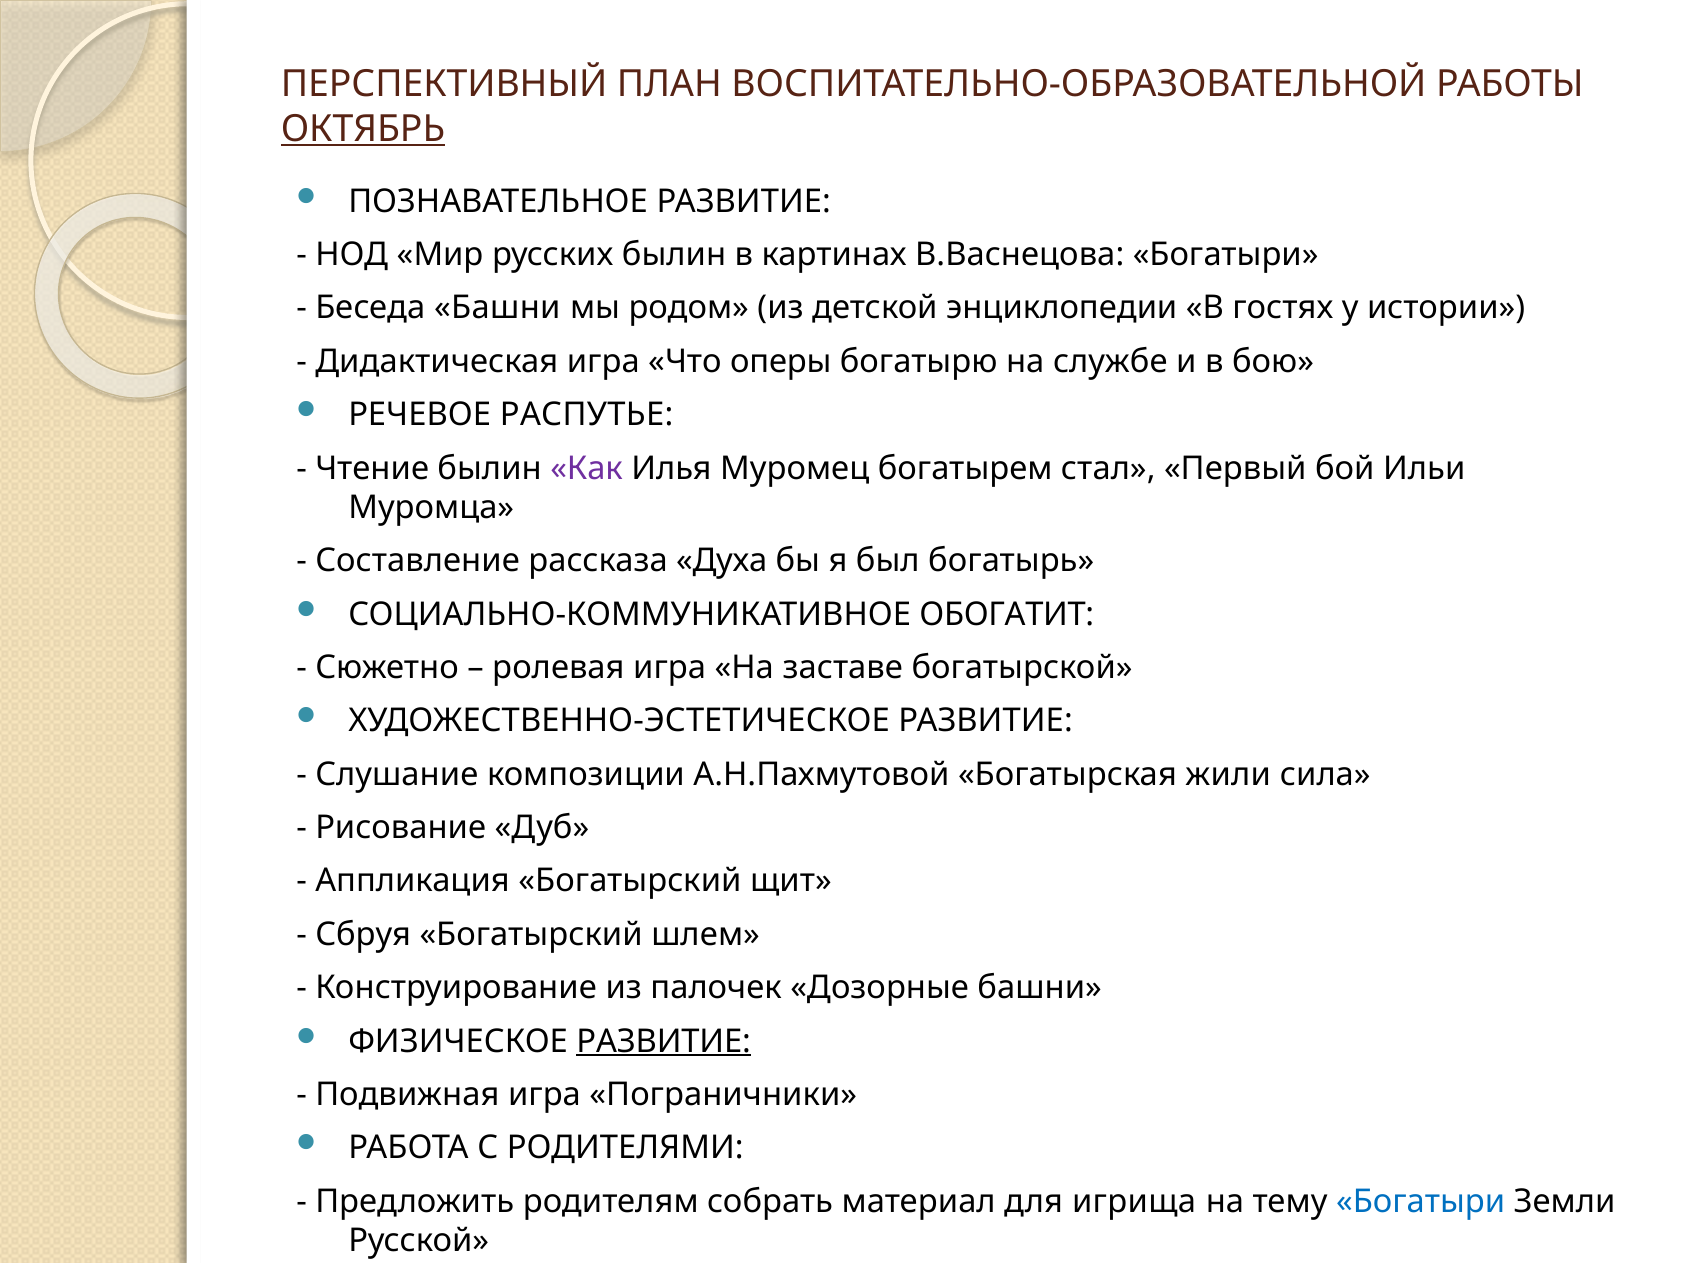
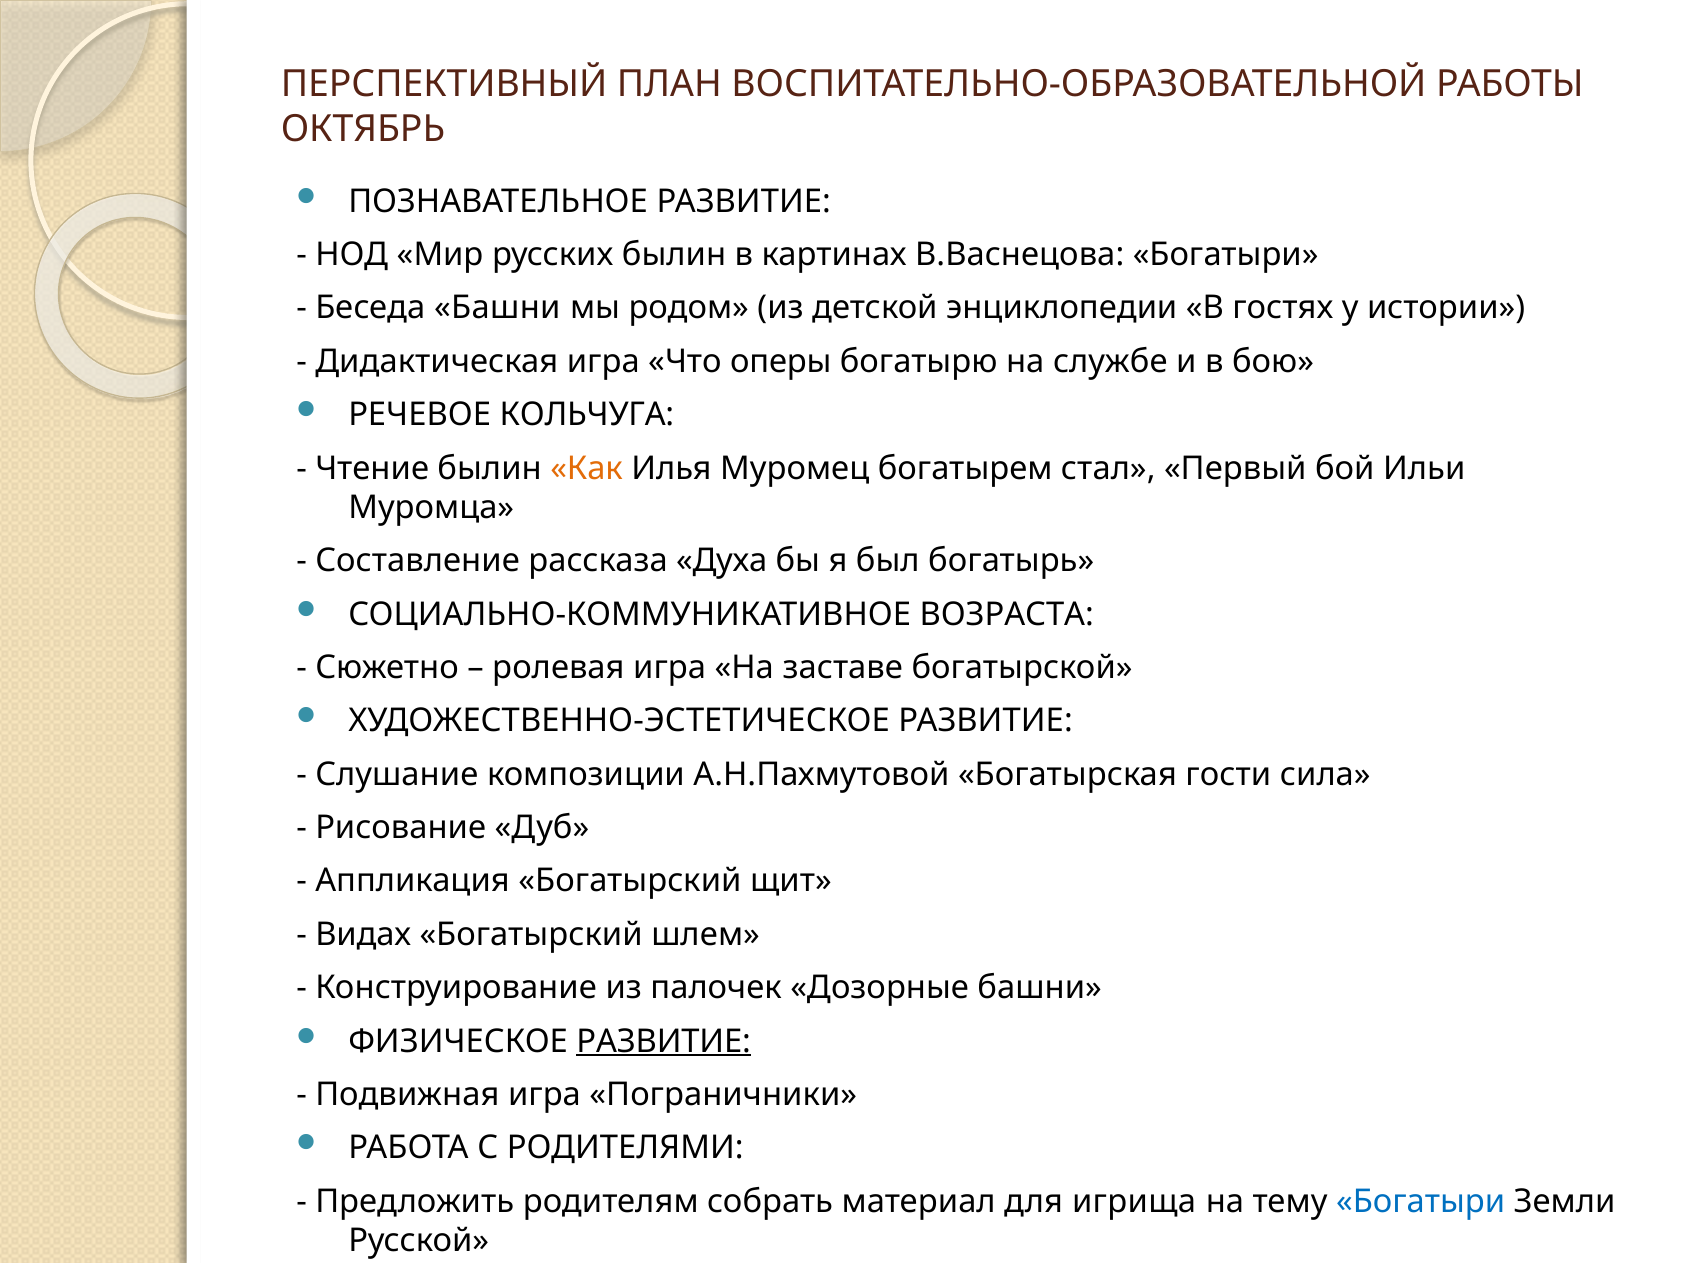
ОКТЯБРЬ underline: present -> none (363, 129)
РАСПУТЬЕ: РАСПУТЬЕ -> КОЛЬЧУГА (587, 415)
Как colour: purple -> orange (587, 468)
ОБОГАТИТ: ОБОГАТИТ -> ВОЗРАСТА (1007, 614)
жили: жили -> гости (1228, 774)
Сбруя: Сбруя -> Видах (363, 935)
